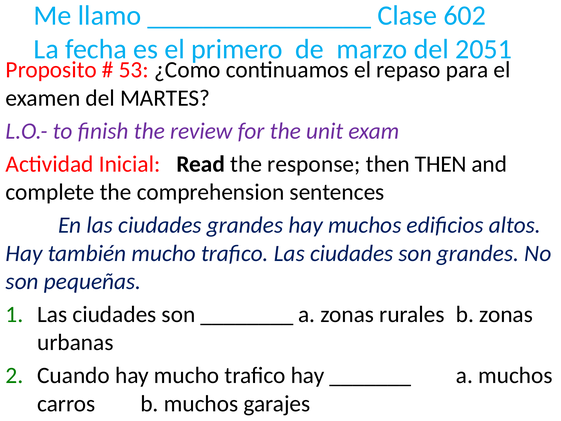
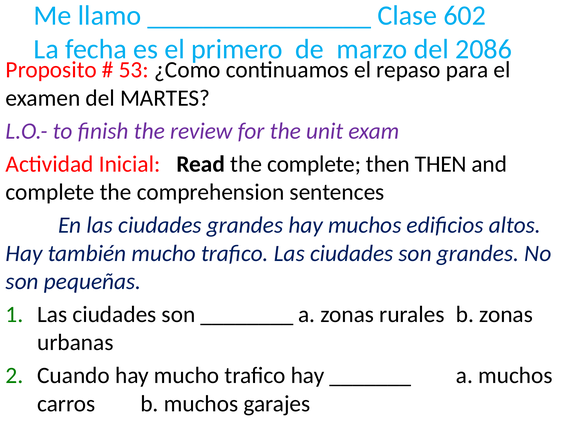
2051: 2051 -> 2086 (484, 49)
the response: response -> complete (314, 164)
